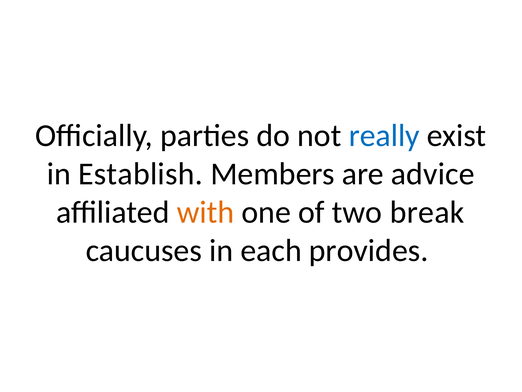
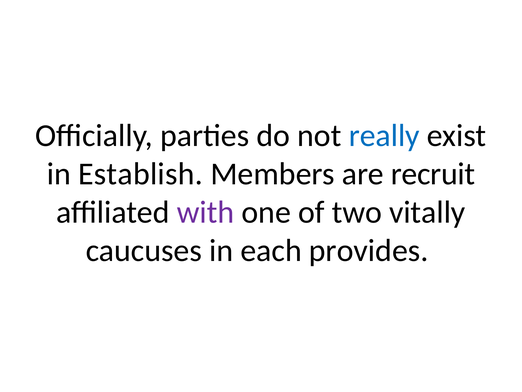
advice: advice -> recruit (433, 174)
with colour: orange -> purple (206, 212)
break: break -> vitally (427, 212)
